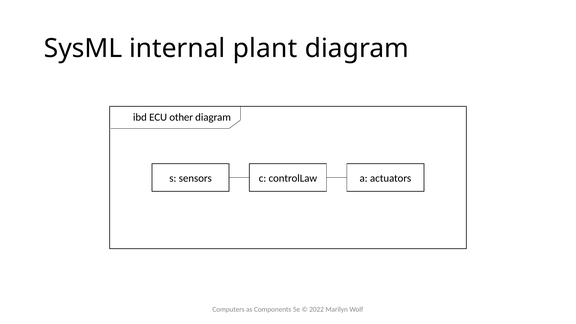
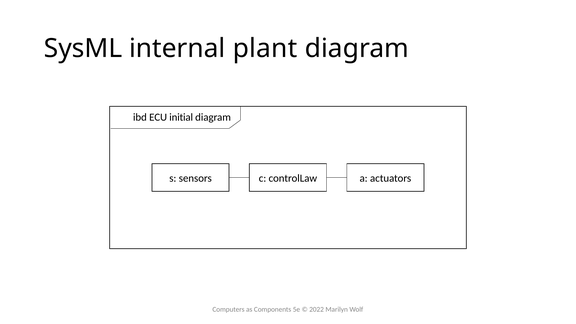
other: other -> initial (181, 117)
